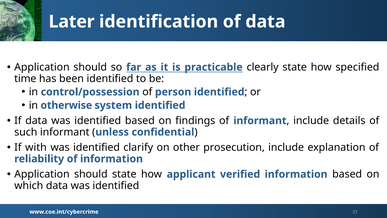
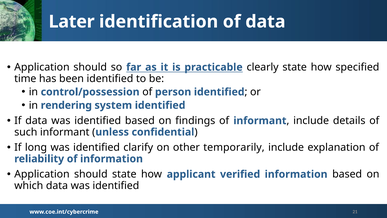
otherwise: otherwise -> rendering (66, 105)
with: with -> long (36, 147)
prosecution: prosecution -> temporarily (234, 147)
